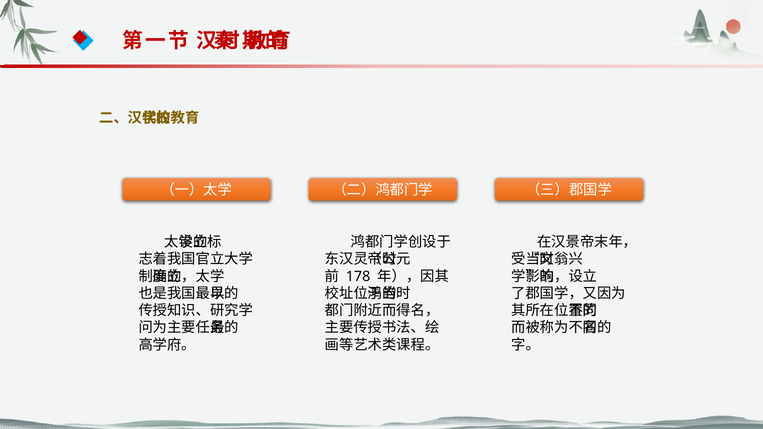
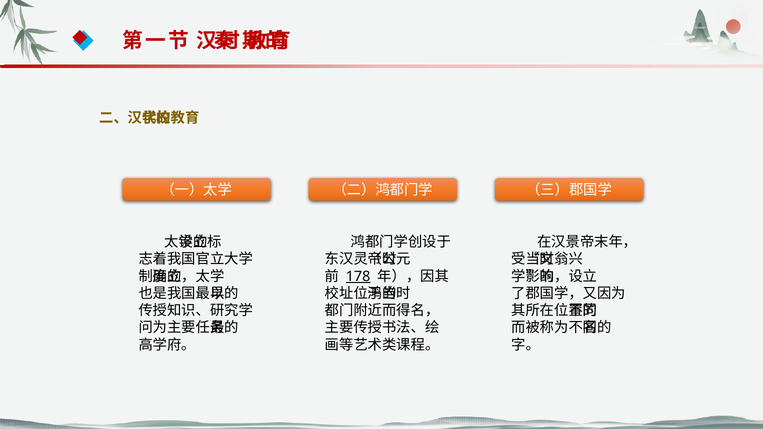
178 underline: none -> present (358, 276)
